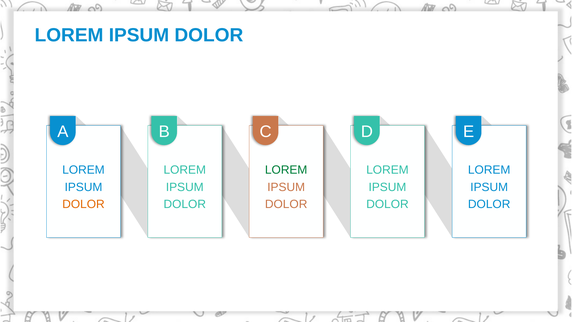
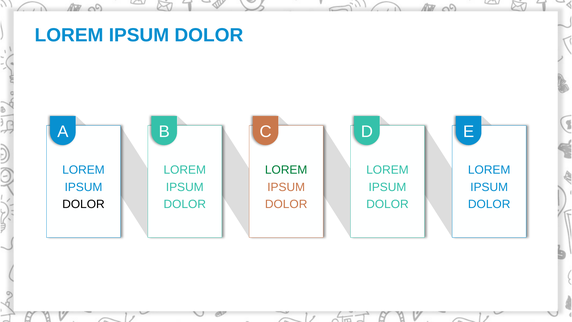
DOLOR colour: orange -> black (83, 204)
